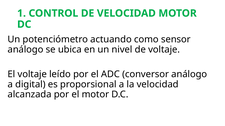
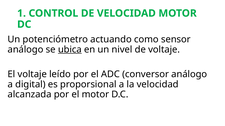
ubica underline: none -> present (70, 50)
